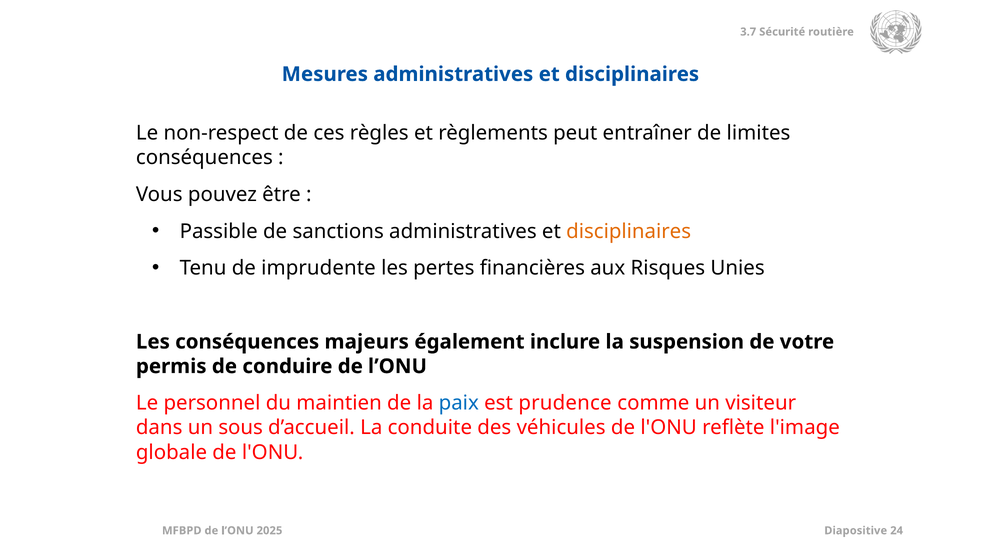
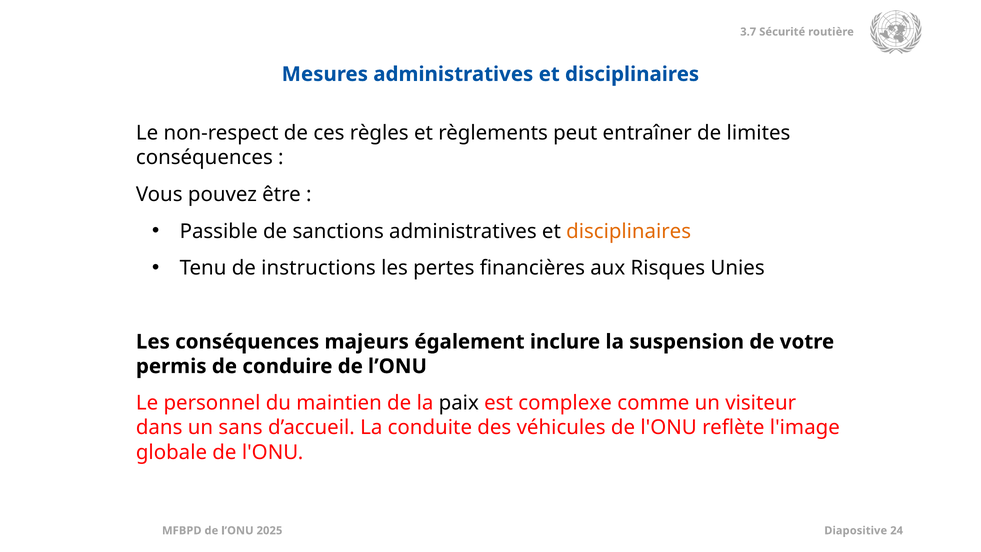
imprudente: imprudente -> instructions (318, 268)
paix colour: blue -> black (459, 403)
prudence: prudence -> complexe (565, 403)
sous: sous -> sans (240, 428)
